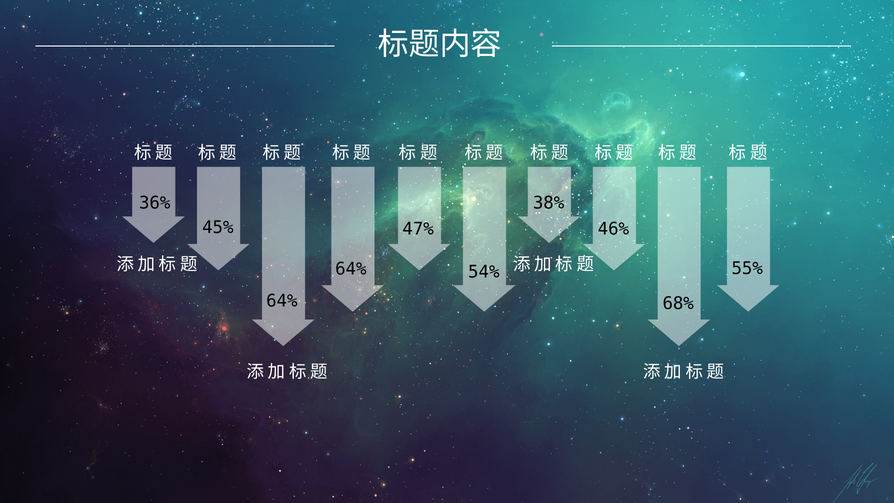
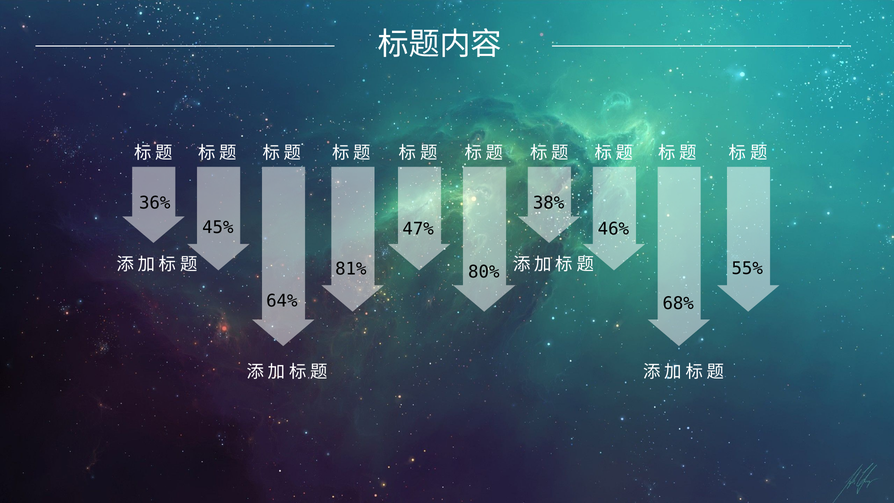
64%: 64% -> 81% (351, 269)
54%: 54% -> 80% (484, 272)
